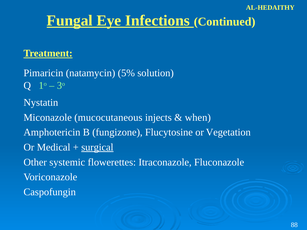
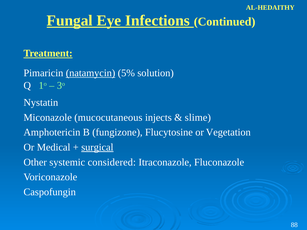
natamycin underline: none -> present (91, 73)
when: when -> slime (198, 118)
flowerettes: flowerettes -> considered (112, 162)
